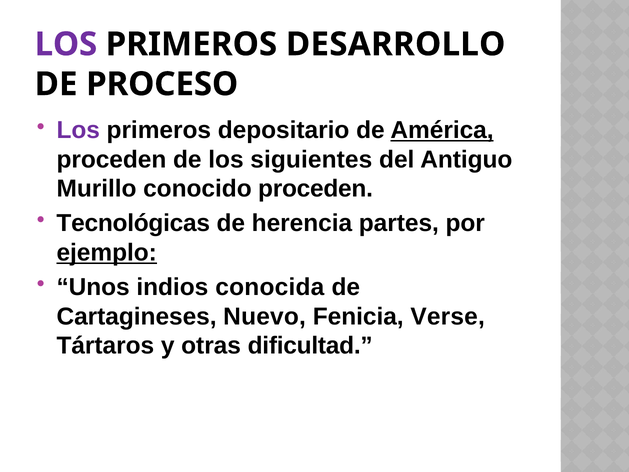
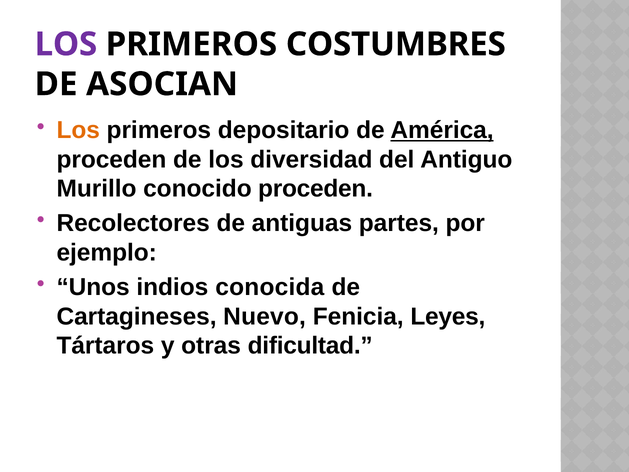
DESARROLLO: DESARROLLO -> COSTUMBRES (396, 44)
PROCESO: PROCESO -> ASOCIAN (162, 84)
Los colour: purple -> orange (78, 130)
siguientes: siguientes -> diversidad (311, 159)
Tecnológicas: Tecnológicas -> Recolectores (133, 223)
herencia: herencia -> antiguas (302, 223)
ejemplo underline: present -> none (107, 253)
Verse: Verse -> Leyes (448, 316)
